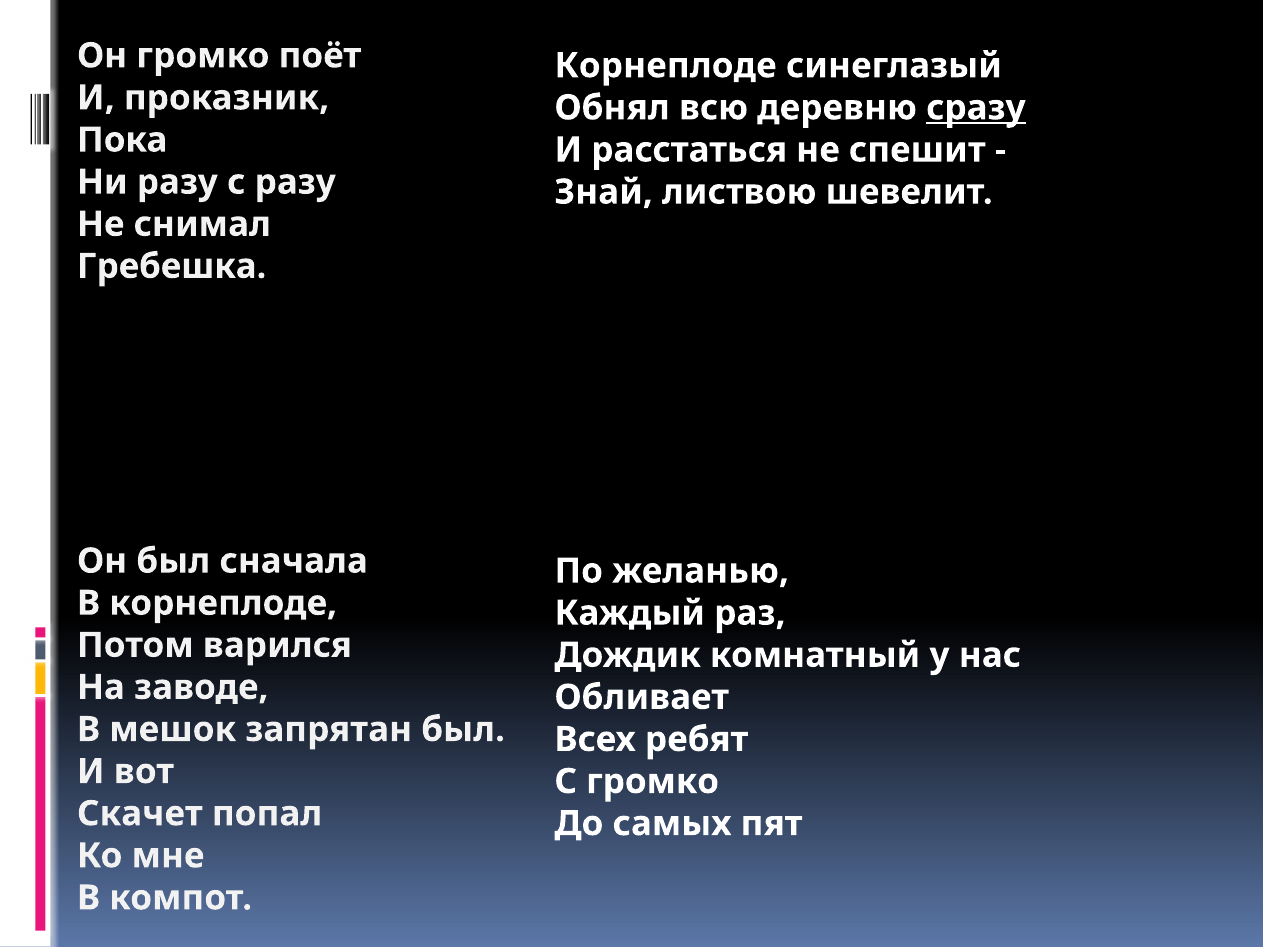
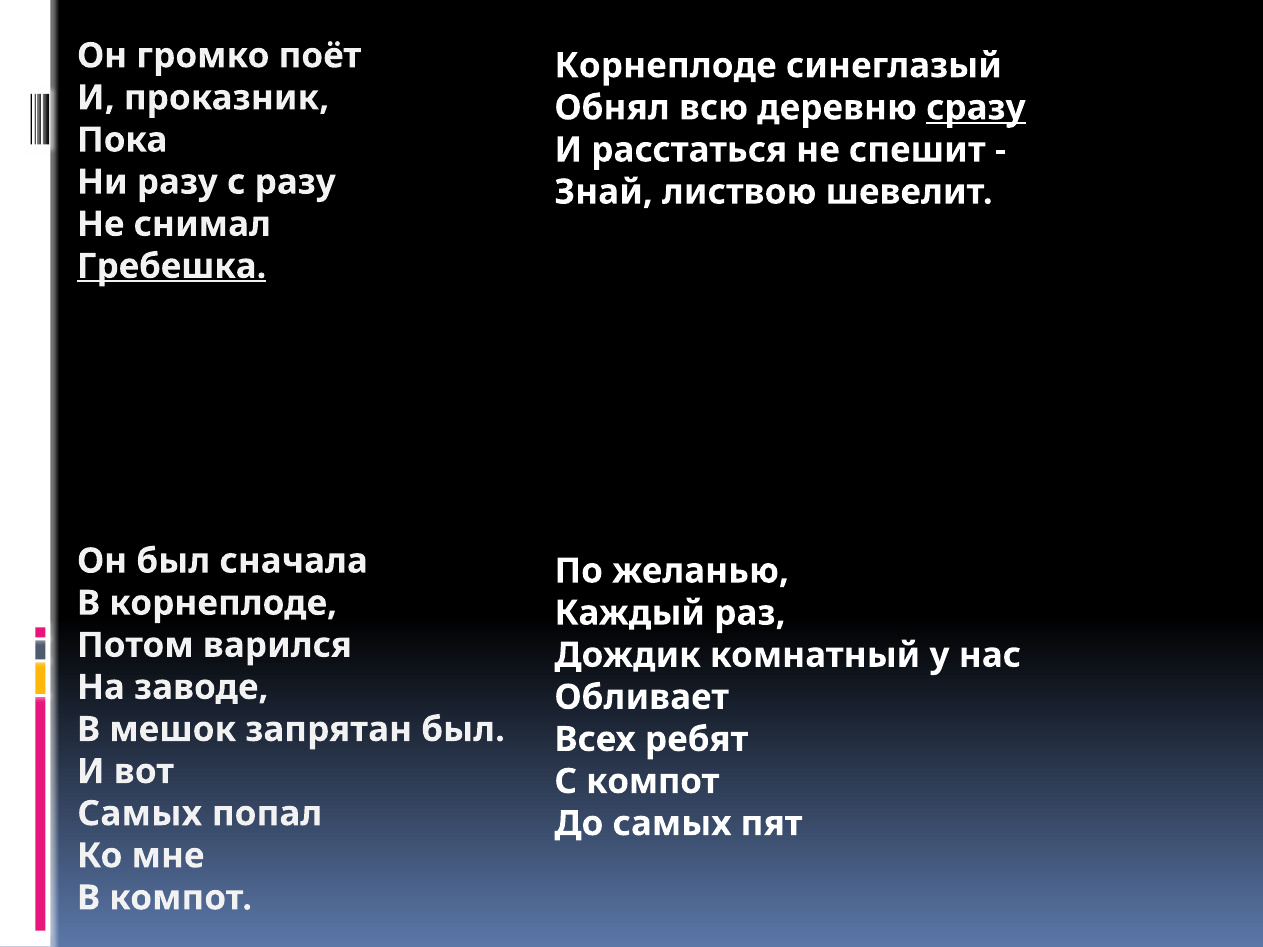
Гребешка underline: none -> present (172, 266)
С громко: громко -> компот (653, 782)
Скачет: Скачет -> Самых (140, 814)
